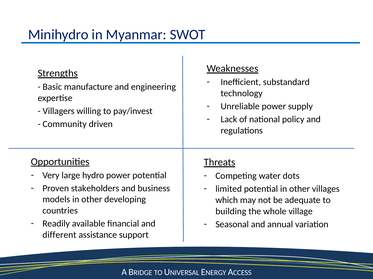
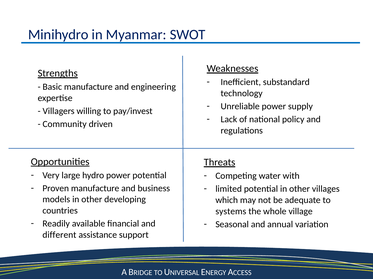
dots: dots -> with (291, 176)
Proven stakeholders: stakeholders -> manufacture (95, 189)
building: building -> systems (231, 212)
